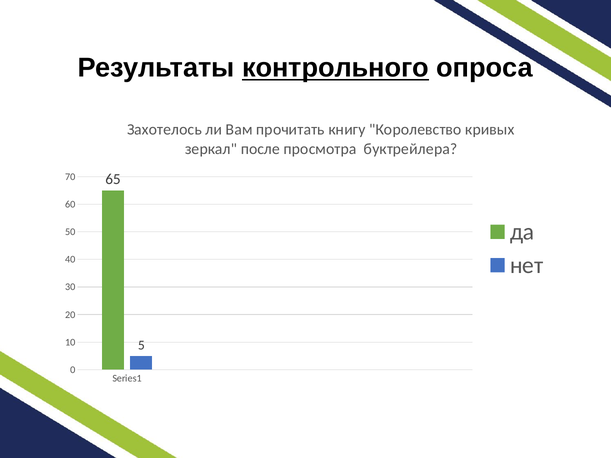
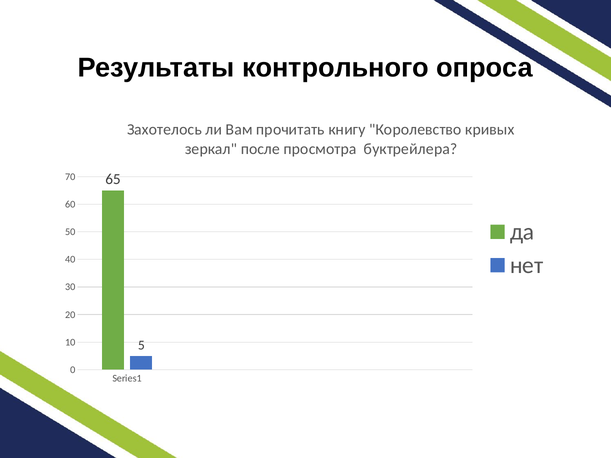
контрольного underline: present -> none (336, 68)
